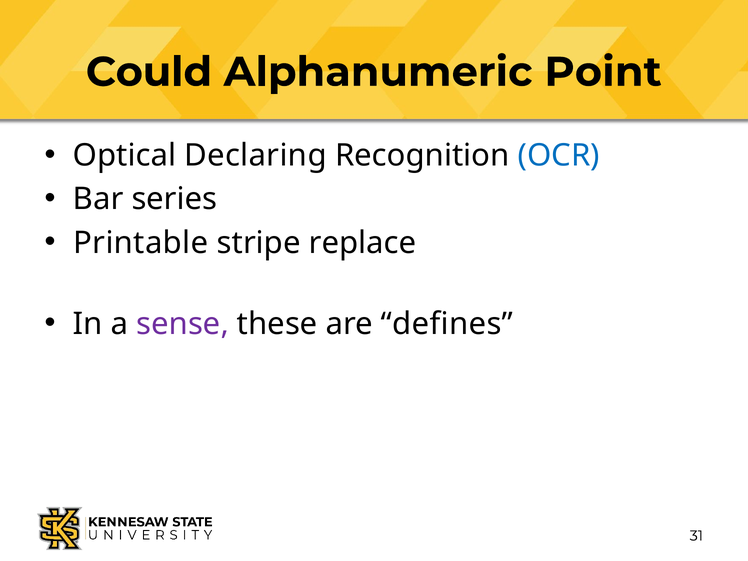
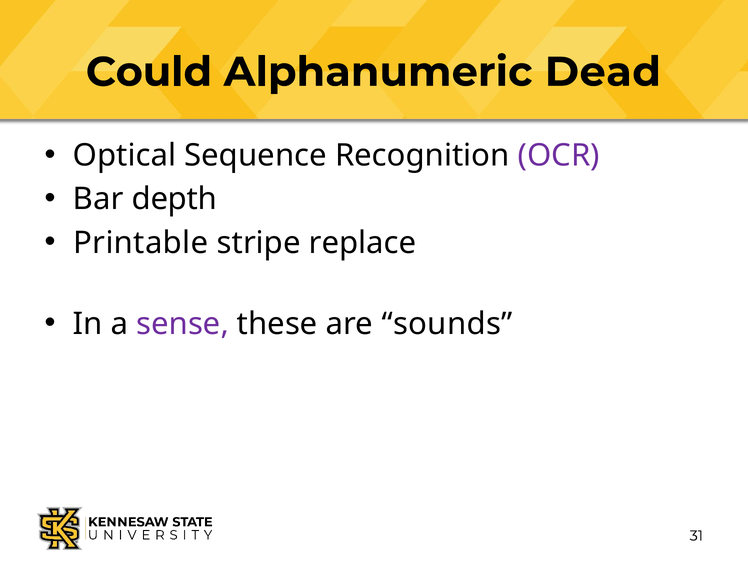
Point: Point -> Dead (603, 72)
Declaring: Declaring -> Sequence (256, 156)
OCR colour: blue -> purple (559, 156)
series: series -> depth (174, 199)
defines: defines -> sounds (447, 324)
